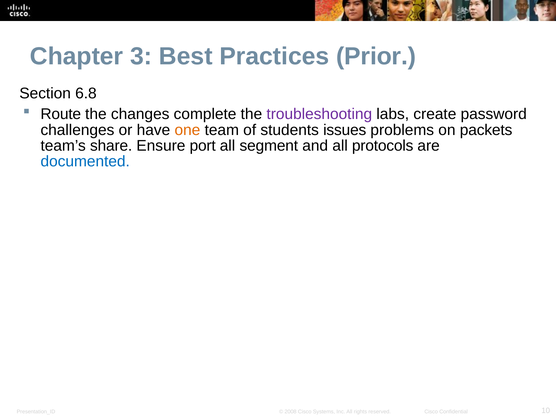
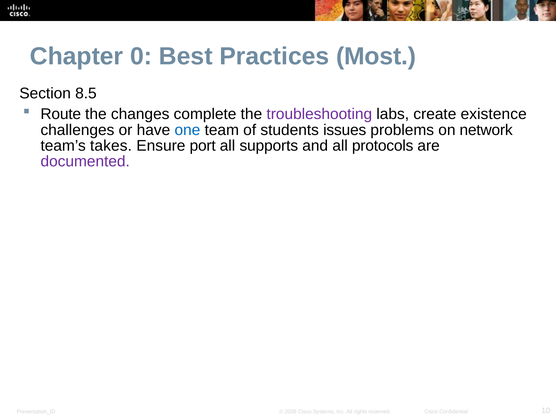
3: 3 -> 0 (141, 56)
Prior: Prior -> Most (376, 56)
6.8: 6.8 -> 8.5 (86, 93)
password: password -> existence (494, 114)
one colour: orange -> blue (187, 130)
packets: packets -> network (486, 130)
share: share -> takes (111, 146)
segment: segment -> supports (269, 146)
documented colour: blue -> purple (85, 162)
